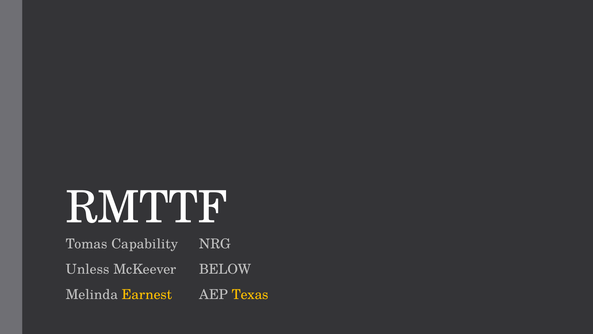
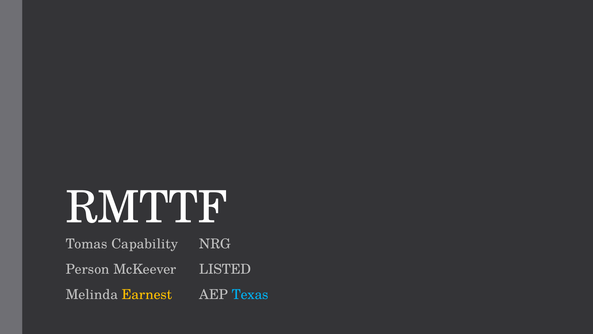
Unless: Unless -> Person (88, 269)
BELOW: BELOW -> LISTED (225, 269)
Texas colour: yellow -> light blue (250, 294)
